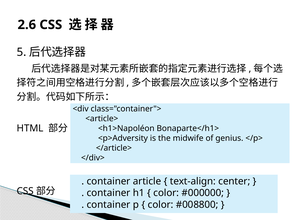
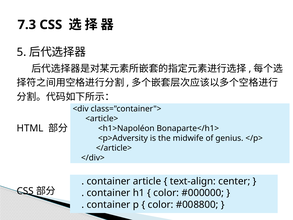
2.6: 2.6 -> 7.3 (27, 25)
